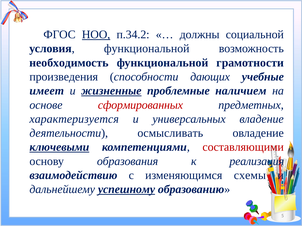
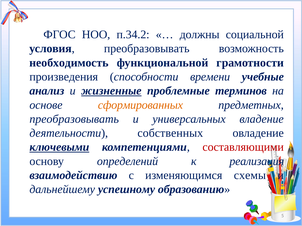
НОО underline: present -> none (96, 35)
условия функциональной: функциональной -> преобразовывать (147, 49)
дающих: дающих -> времени (210, 77)
имеет: имеет -> анализ (47, 91)
наличием: наличием -> терминов (241, 91)
сформированных colour: red -> orange (140, 105)
характеризуется: характеризуется -> преобразовывать (74, 119)
осмысливать: осмысливать -> собственных (170, 133)
образования: образования -> определений (128, 162)
успешному underline: present -> none (127, 190)
